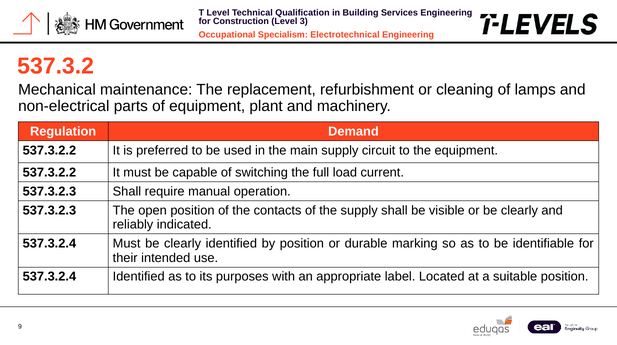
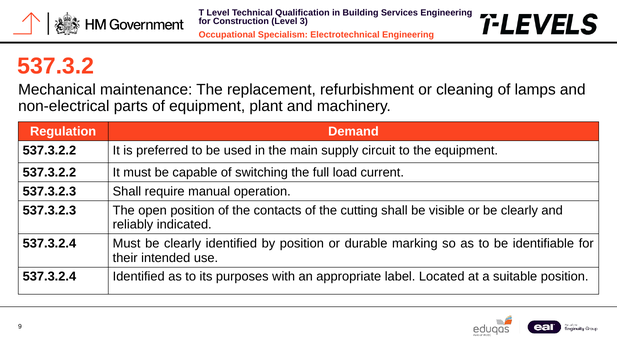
the supply: supply -> cutting (359, 210)
